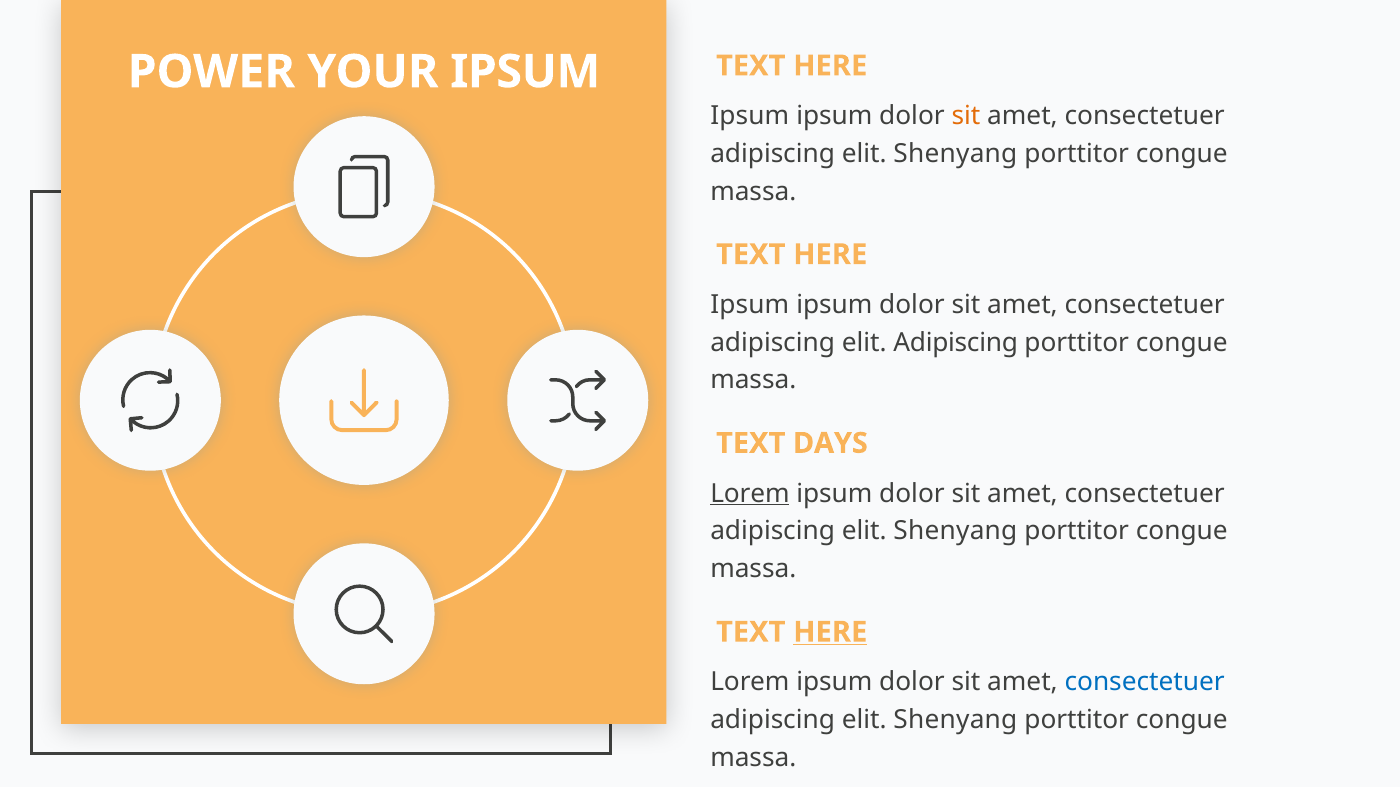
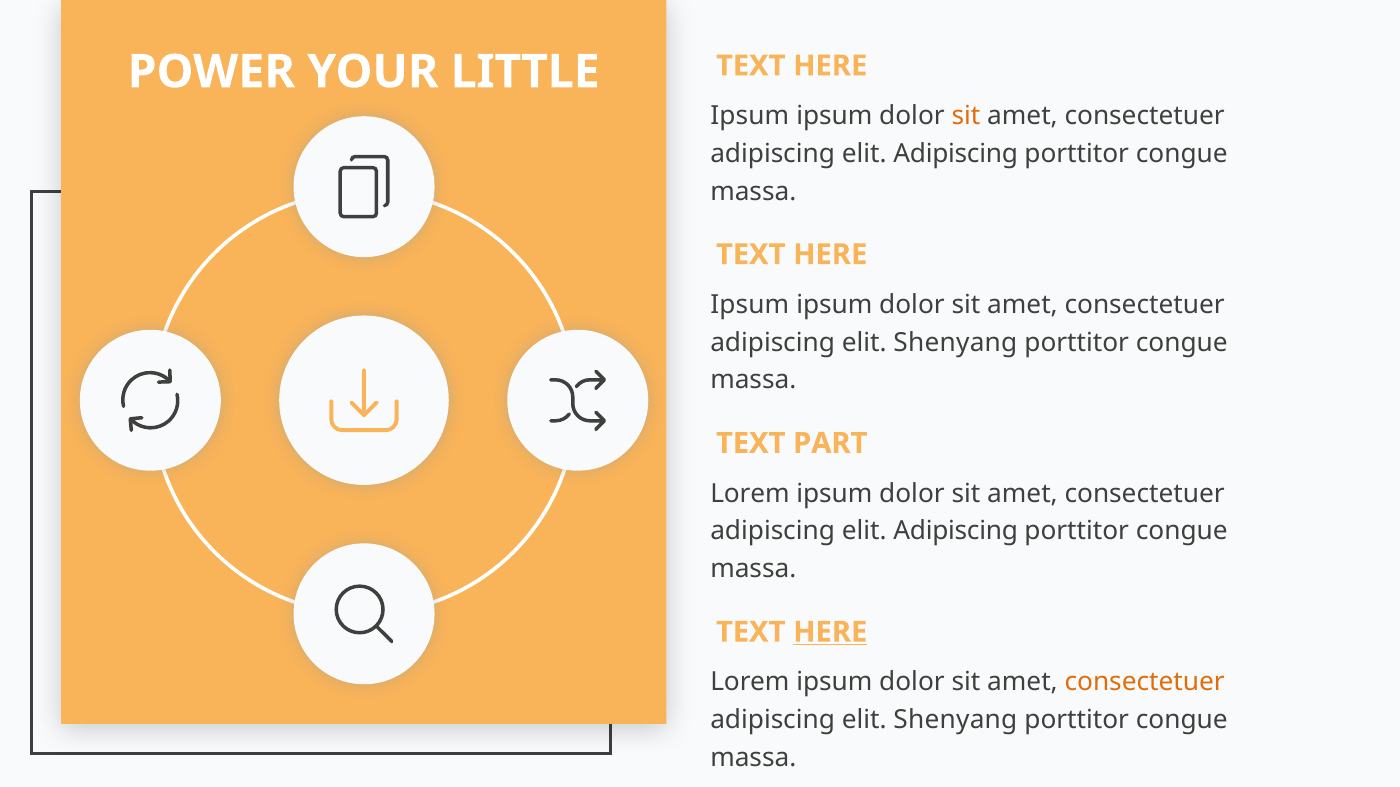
YOUR IPSUM: IPSUM -> LITTLE (525, 72)
Shenyang: Shenyang -> Adipiscing (956, 154)
Adipiscing: Adipiscing -> Shenyang (955, 343)
DAYS: DAYS -> PART (830, 443)
Lorem underline: present -> none (750, 494)
Shenyang: Shenyang -> Adipiscing (956, 532)
consectetuer colour: blue -> orange (1145, 683)
